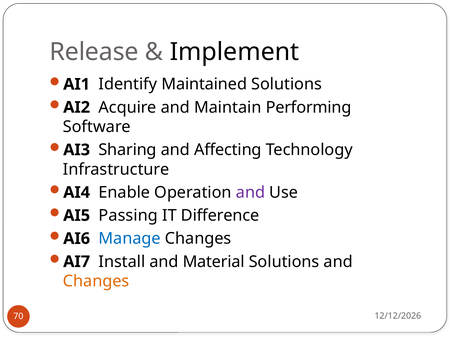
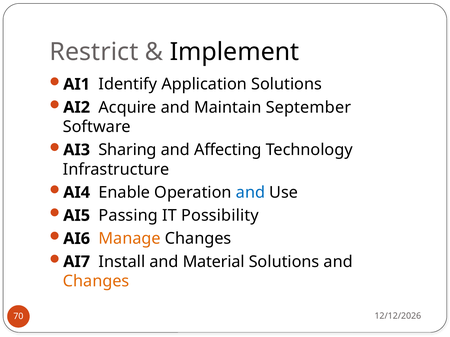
Release: Release -> Restrict (94, 52)
Maintained: Maintained -> Application (204, 84)
Performing: Performing -> September (308, 107)
and colour: purple -> blue (250, 193)
Difference: Difference -> Possibility (220, 216)
Manage colour: blue -> orange (130, 239)
